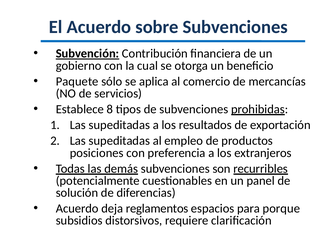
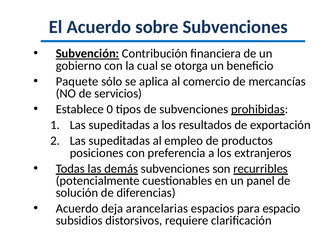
8: 8 -> 0 (110, 109)
reglamentos: reglamentos -> arancelarias (157, 208)
porque: porque -> espacio (281, 208)
